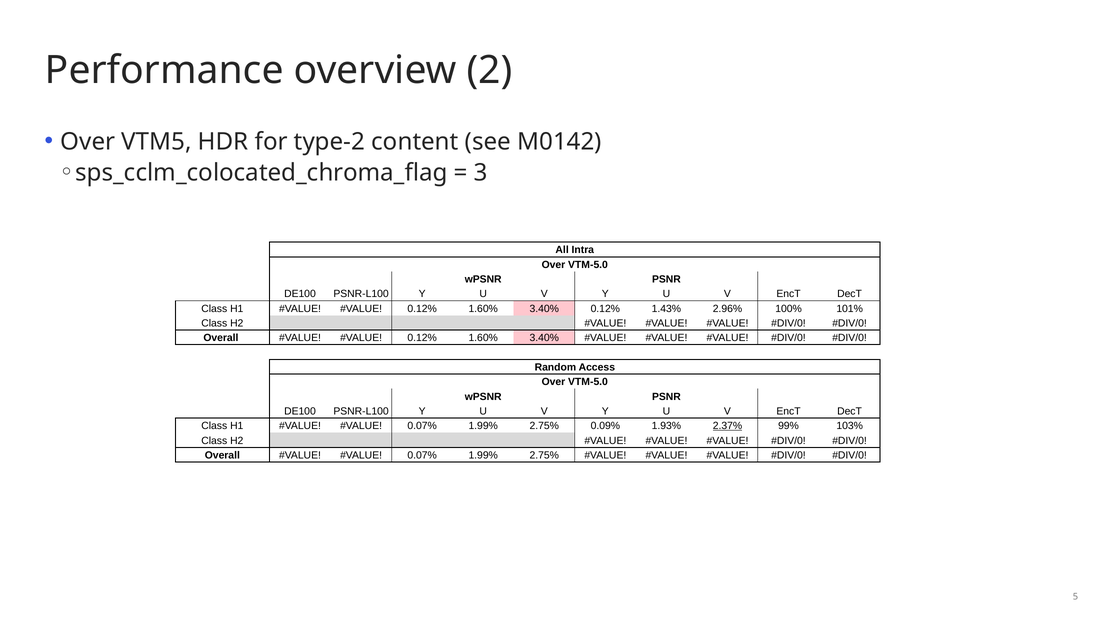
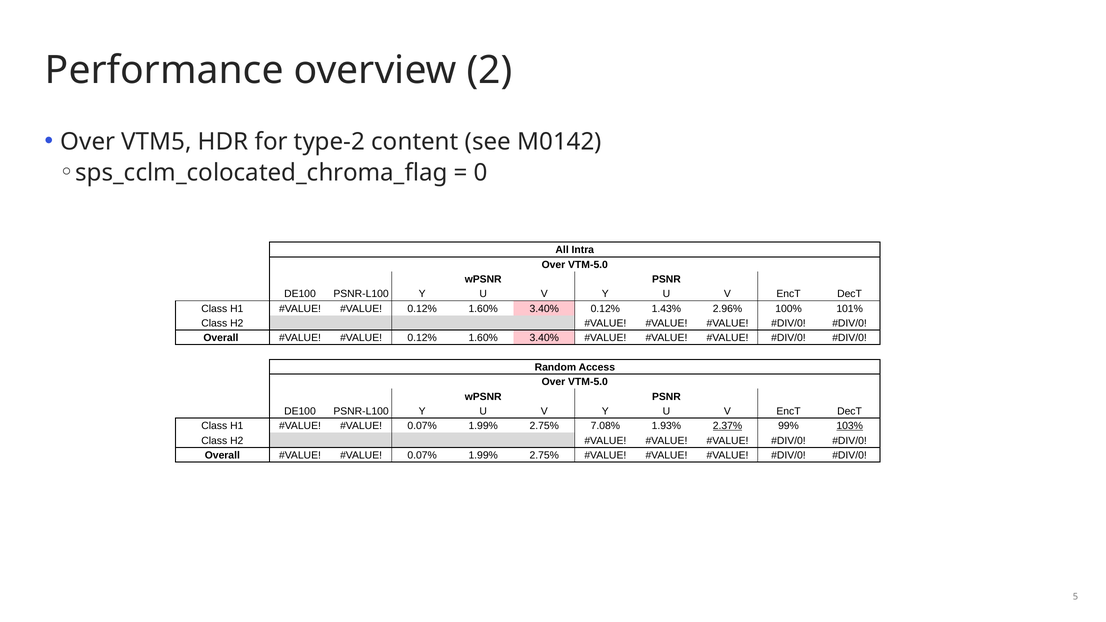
3: 3 -> 0 (481, 173)
0.09%: 0.09% -> 7.08% (605, 426)
103% underline: none -> present (850, 426)
